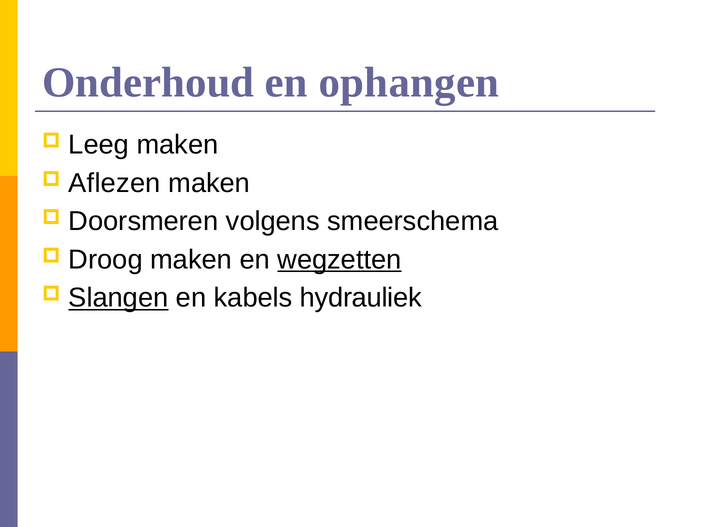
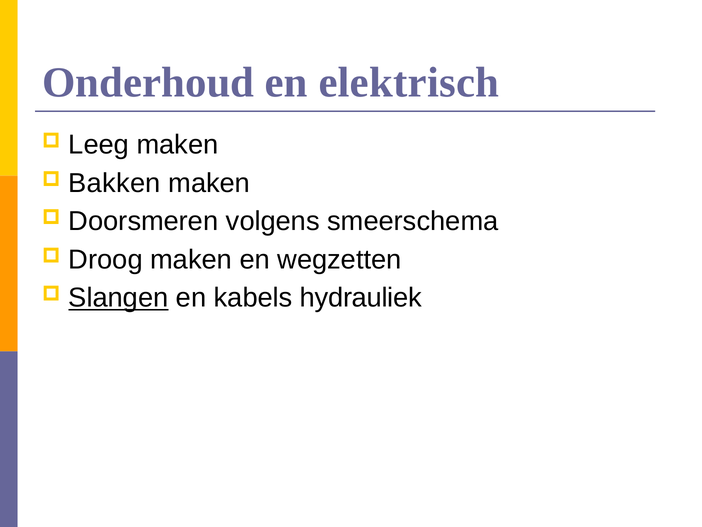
ophangen: ophangen -> elektrisch (409, 83)
Aflezen: Aflezen -> Bakken (115, 183)
wegzetten underline: present -> none (339, 259)
